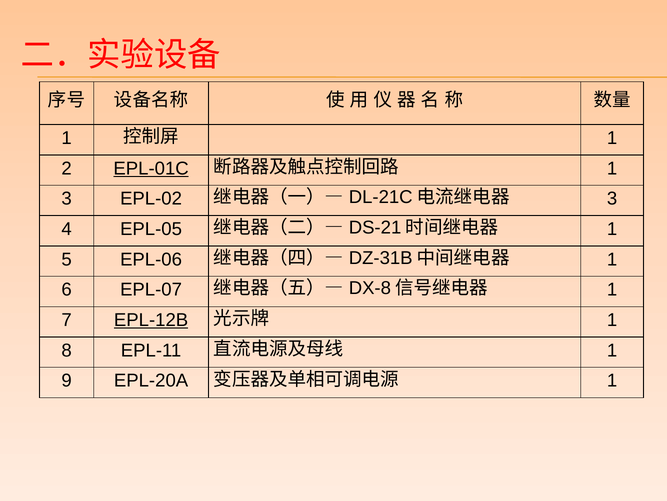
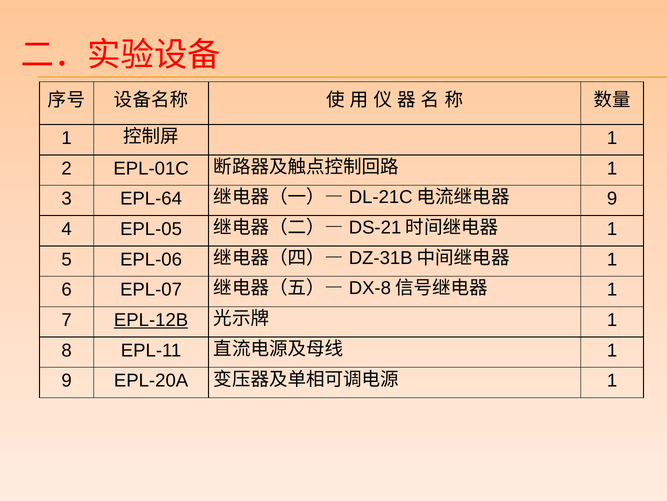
EPL-01C underline: present -> none (151, 168)
EPL-02: EPL-02 -> EPL-64 (151, 198)
3: 3 -> 9 (612, 198)
